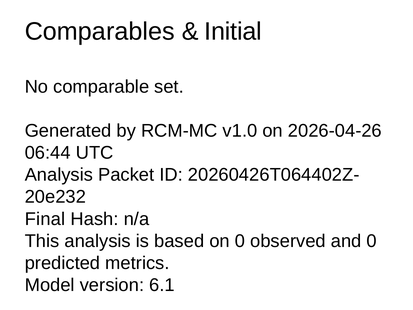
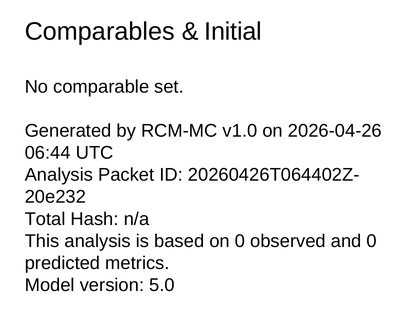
Final: Final -> Total (45, 219)
6.1: 6.1 -> 5.0 (162, 285)
